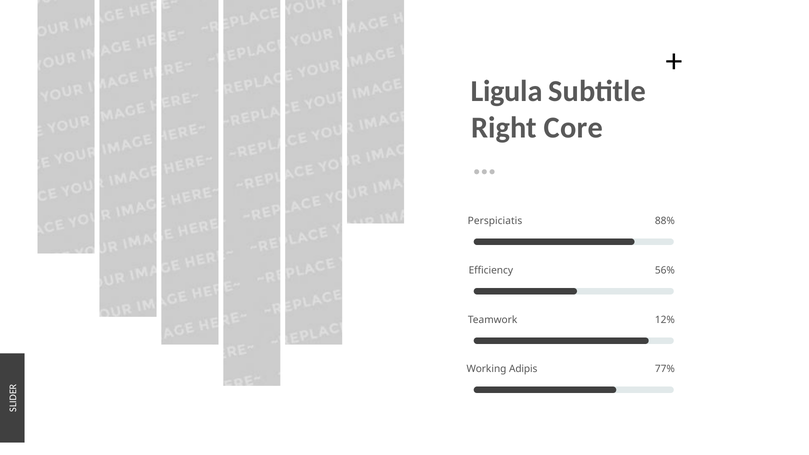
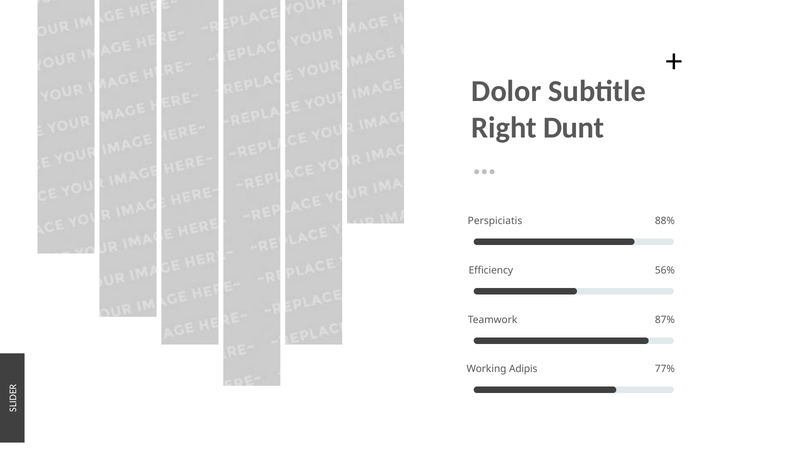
Ligula: Ligula -> Dolor (506, 91)
Core: Core -> Dunt (574, 128)
12%: 12% -> 87% (665, 320)
